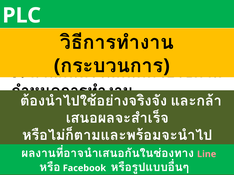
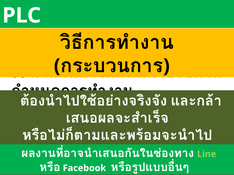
Line colour: pink -> light green (207, 155)
